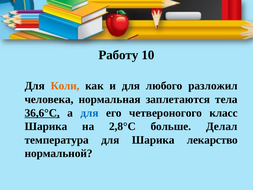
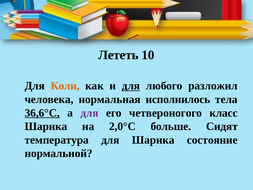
Работу: Работу -> Лететь (118, 55)
для underline: none -> present (131, 86)
заплетаются: заплетаются -> исполнилось (178, 99)
для colour: blue -> purple (90, 113)
2,8°C: 2,8°C -> 2,0°C (122, 126)
Делал: Делал -> Сидят (222, 126)
лекарство: лекарство -> состояние (212, 140)
